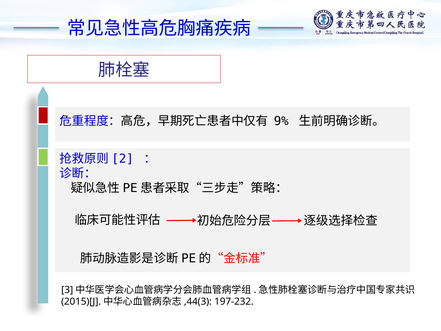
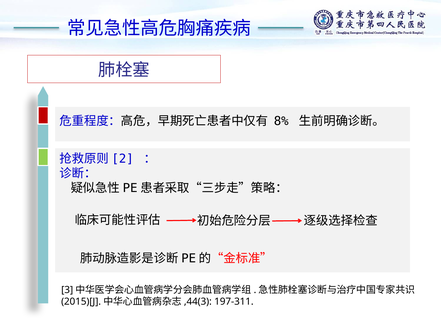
9%: 9% -> 8% (281, 121)
197-232: 197-232 -> 197-311 (234, 301)
